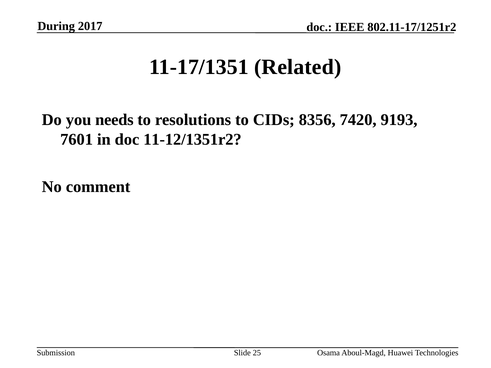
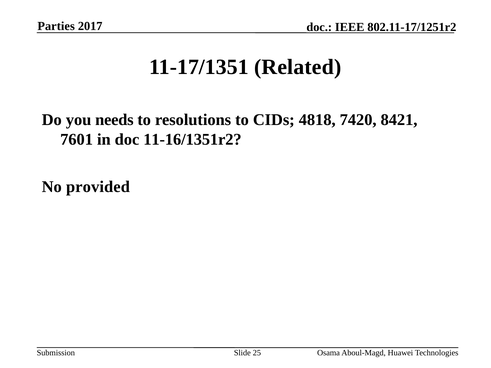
During: During -> Parties (56, 26)
8356: 8356 -> 4818 (317, 120)
9193: 9193 -> 8421 (399, 120)
11-12/1351r2: 11-12/1351r2 -> 11-16/1351r2 (192, 139)
comment: comment -> provided (98, 187)
